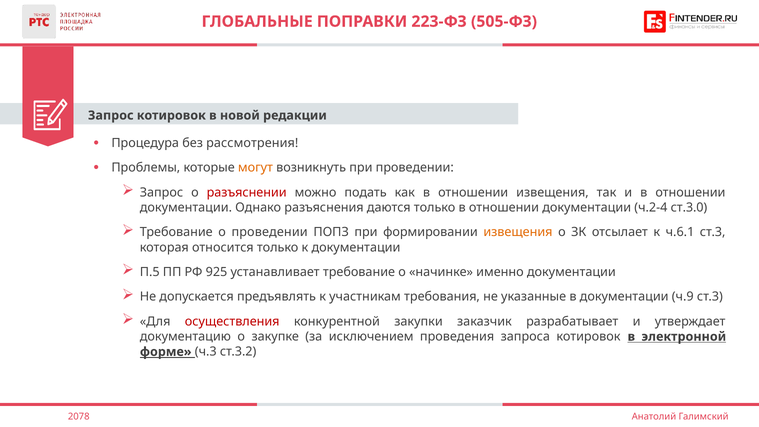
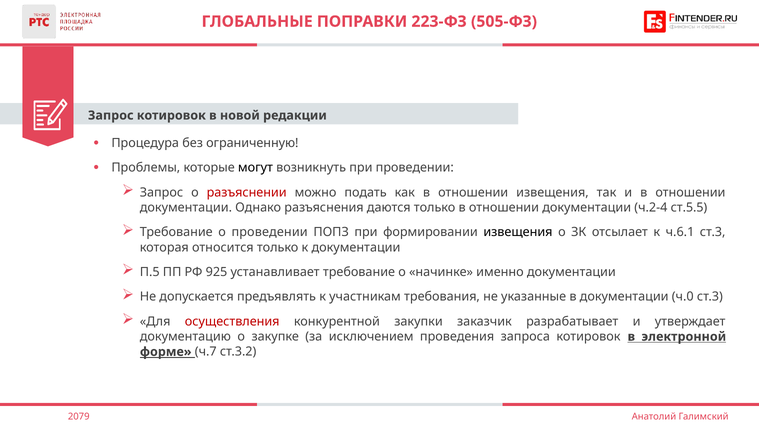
рассмотрения: рассмотрения -> ограниченную (252, 143)
могут colour: orange -> black (255, 168)
ст.3.0: ст.3.0 -> ст.5.5 (689, 208)
извещения colour: orange -> black (518, 232)
ч.9: ч.9 -> ч.0 (683, 297)
ч.3: ч.3 -> ч.7 (206, 352)
2078: 2078 -> 2079 (79, 417)
